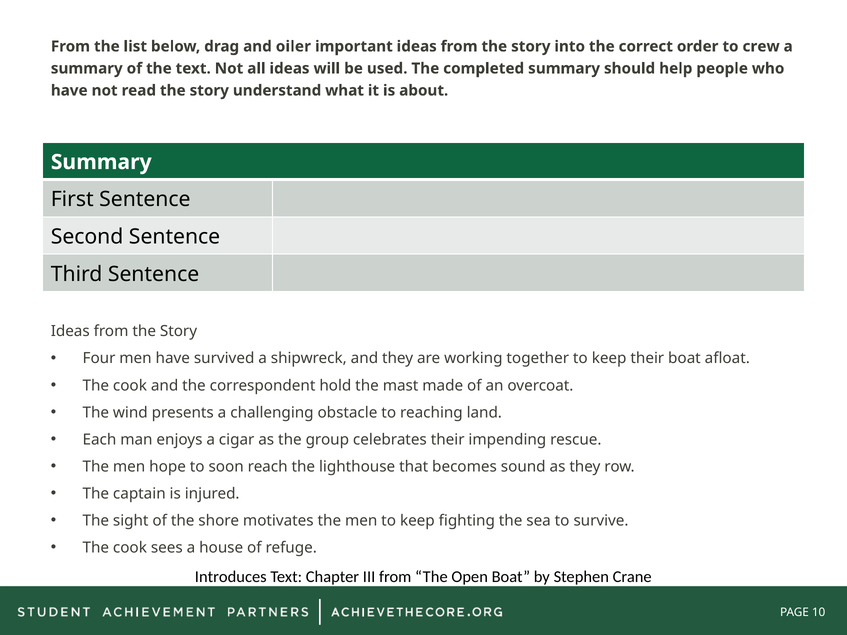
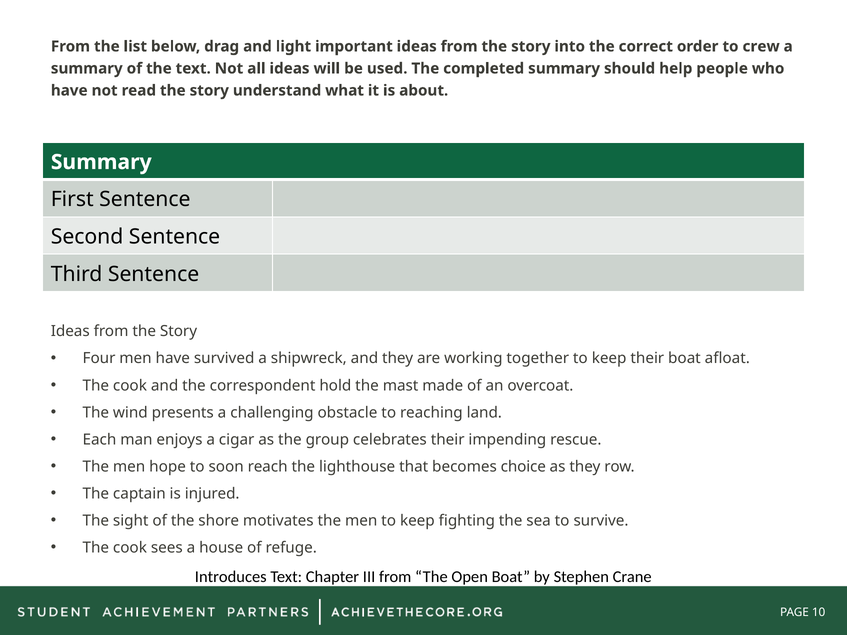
oiler: oiler -> light (293, 46)
sound: sound -> choice (523, 467)
